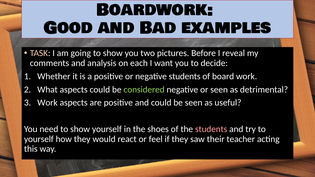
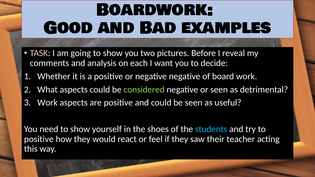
negative students: students -> negative (185, 76)
students colour: pink -> light blue (211, 129)
yourself: yourself -> positive (39, 139)
